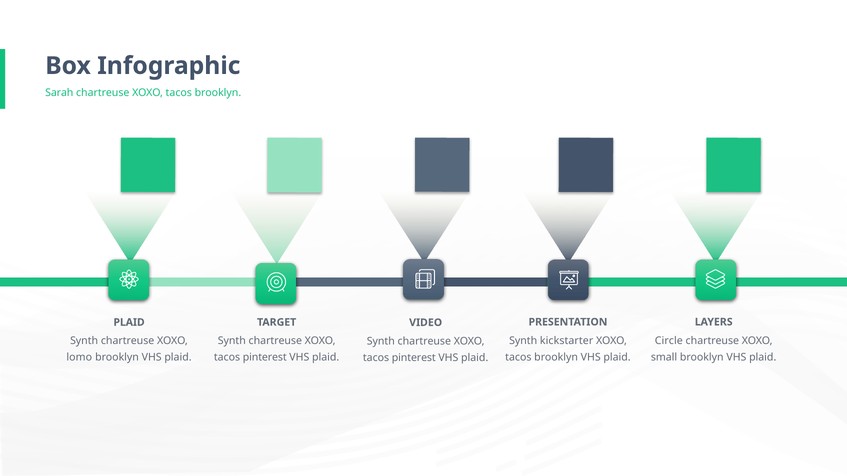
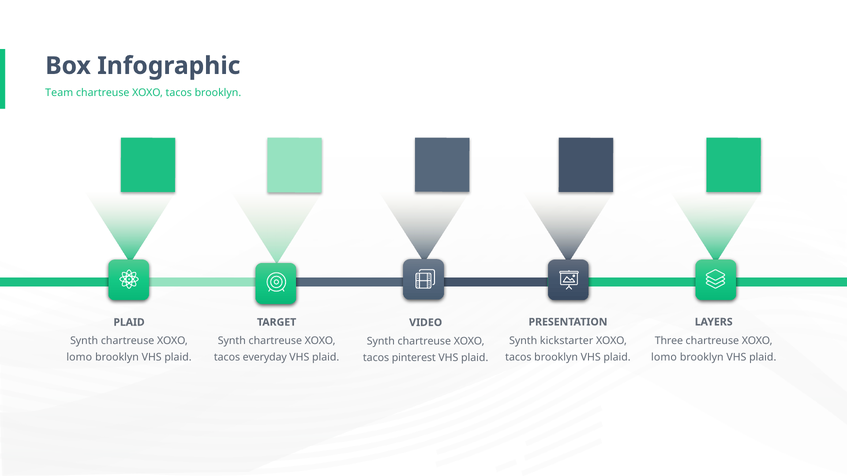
Sarah: Sarah -> Team (59, 93)
Circle: Circle -> Three (669, 341)
small: small -> lomo (664, 357)
pinterest: pinterest -> everyday (265, 358)
